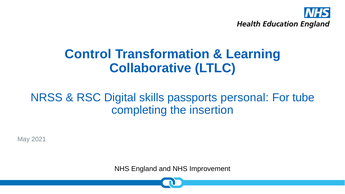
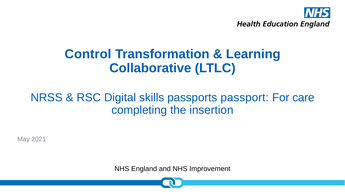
personal: personal -> passport (245, 98)
tube: tube -> care (303, 98)
